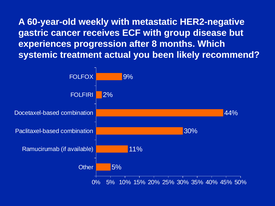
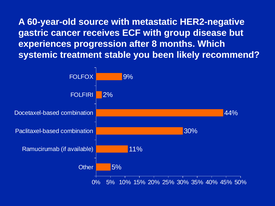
weekly: weekly -> source (94, 22)
actual: actual -> stable (118, 55)
